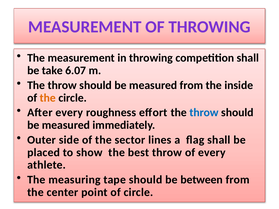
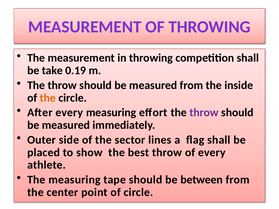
6.07: 6.07 -> 0.19 (76, 71)
every roughness: roughness -> measuring (111, 113)
throw colour: blue -> purple (204, 113)
